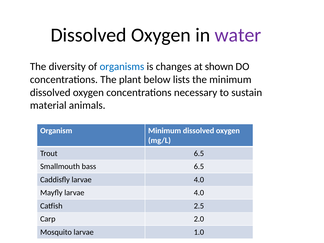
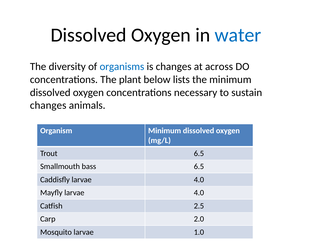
water colour: purple -> blue (238, 35)
shown: shown -> across (219, 67)
material: material -> changes (48, 105)
